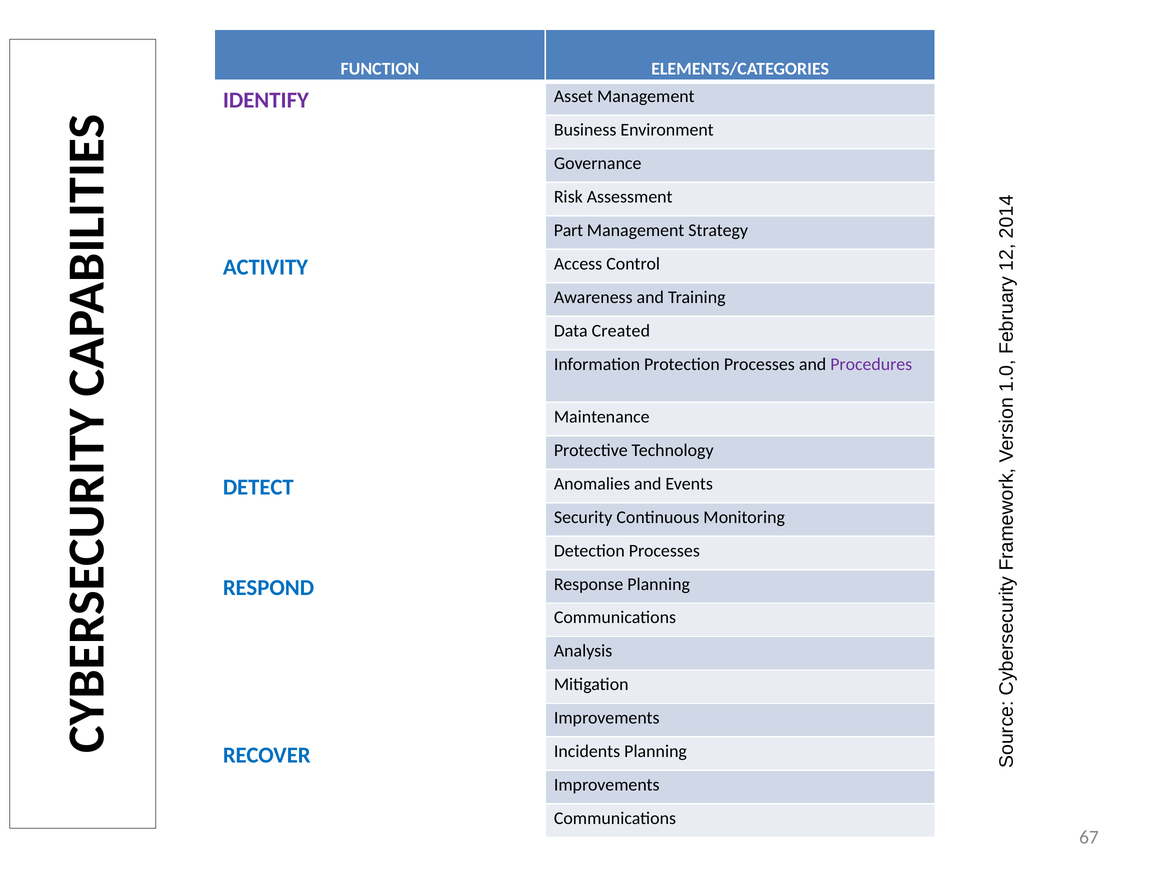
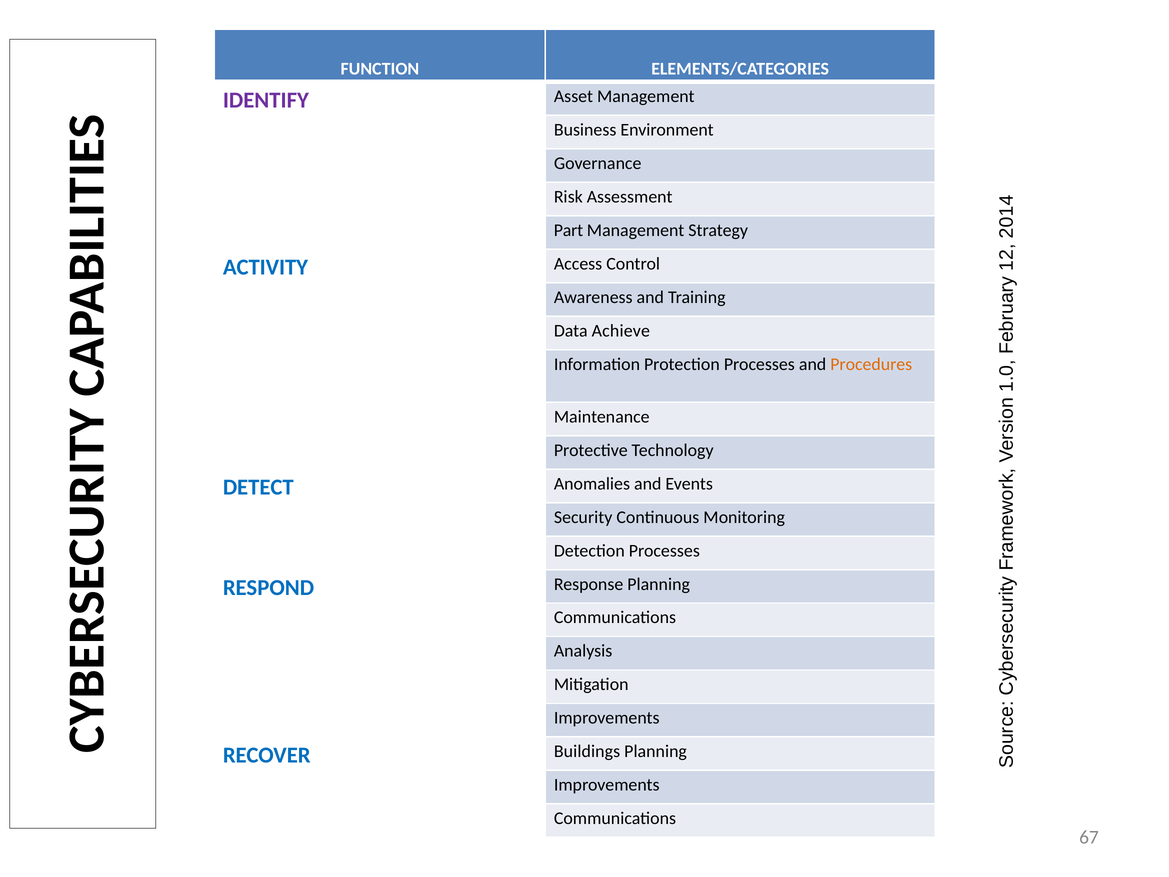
Created: Created -> Achieve (621, 331)
Procedures colour: purple -> orange (871, 364)
Incidents: Incidents -> Buildings (587, 751)
